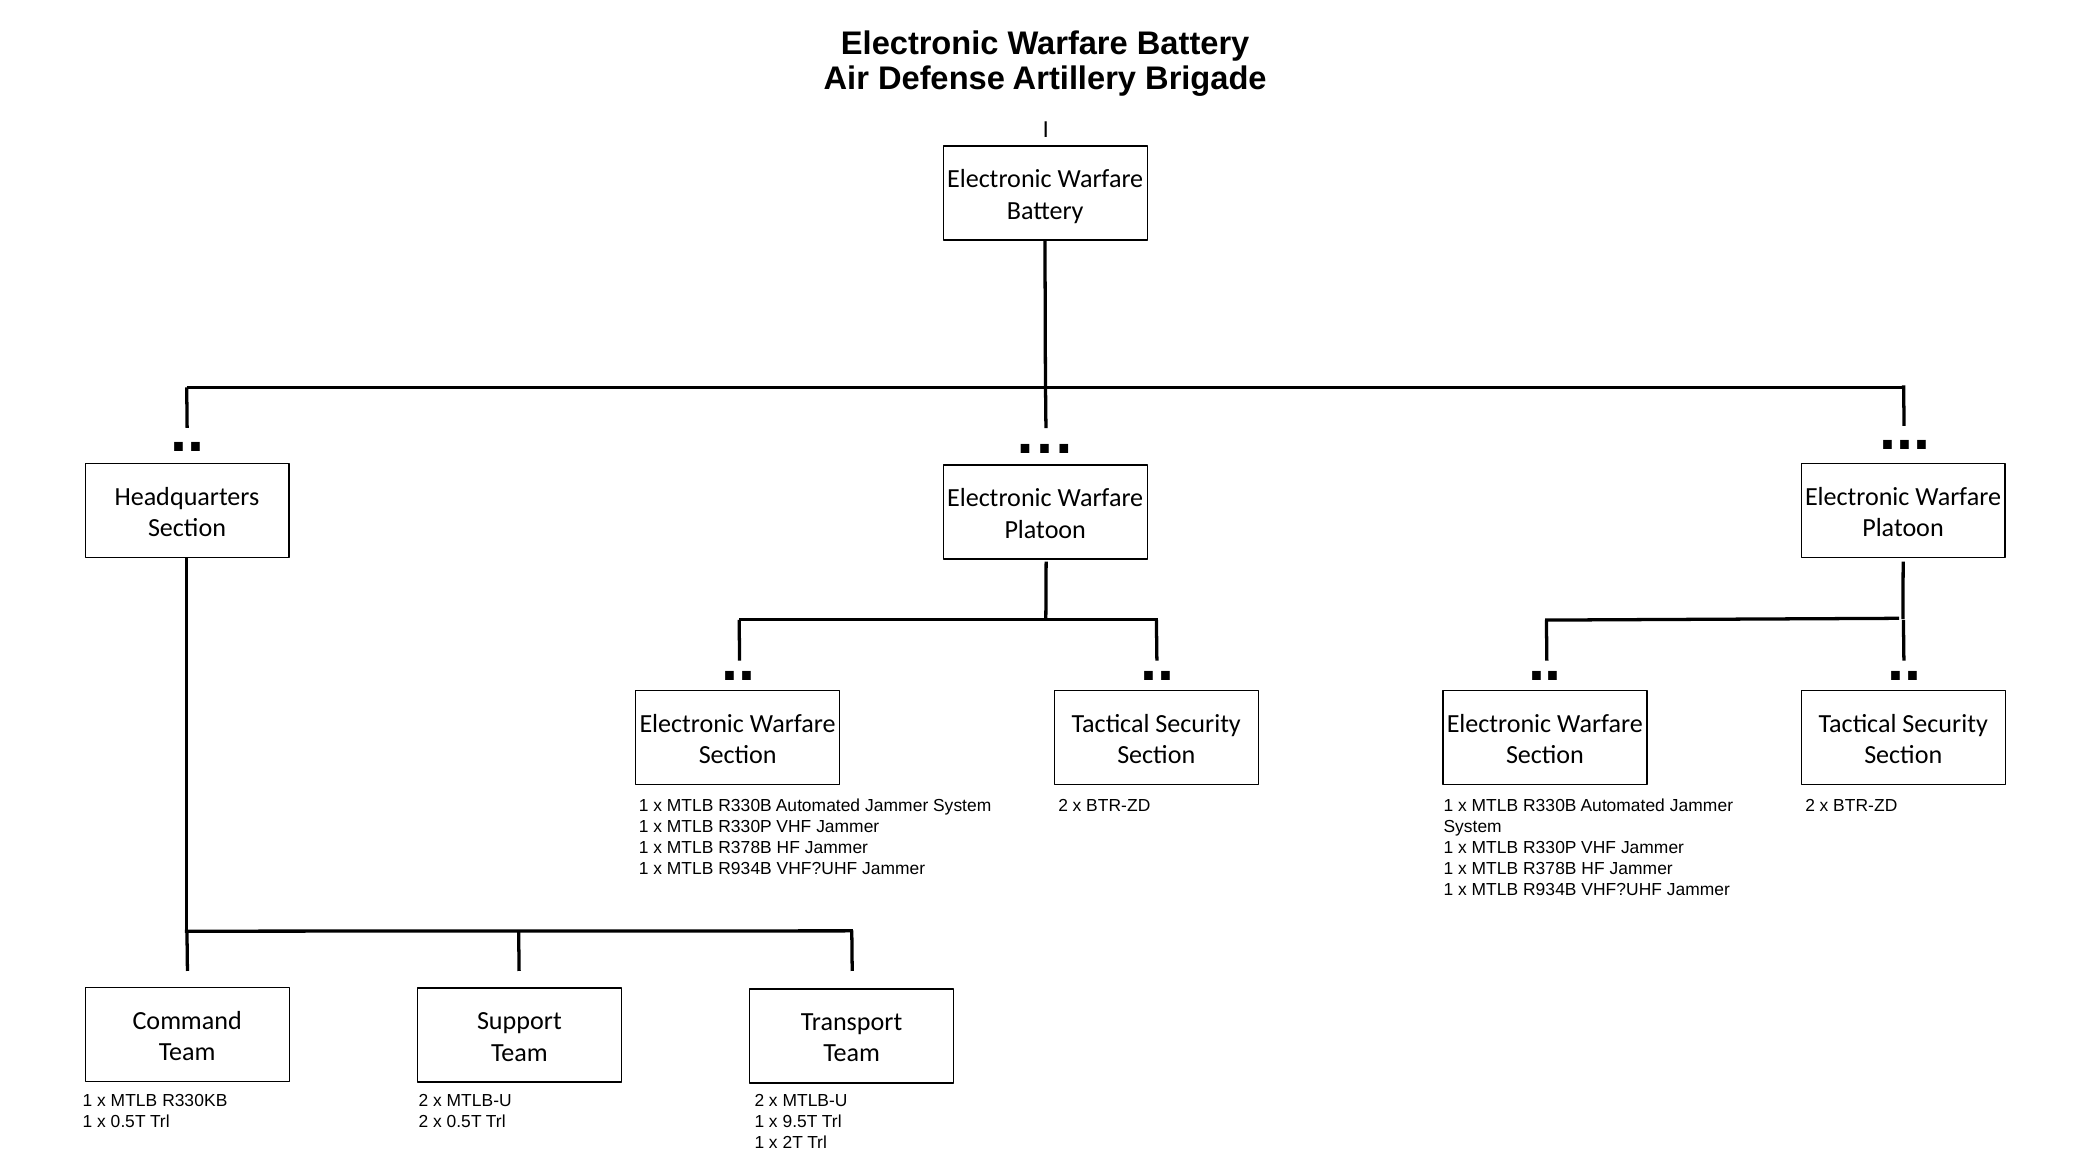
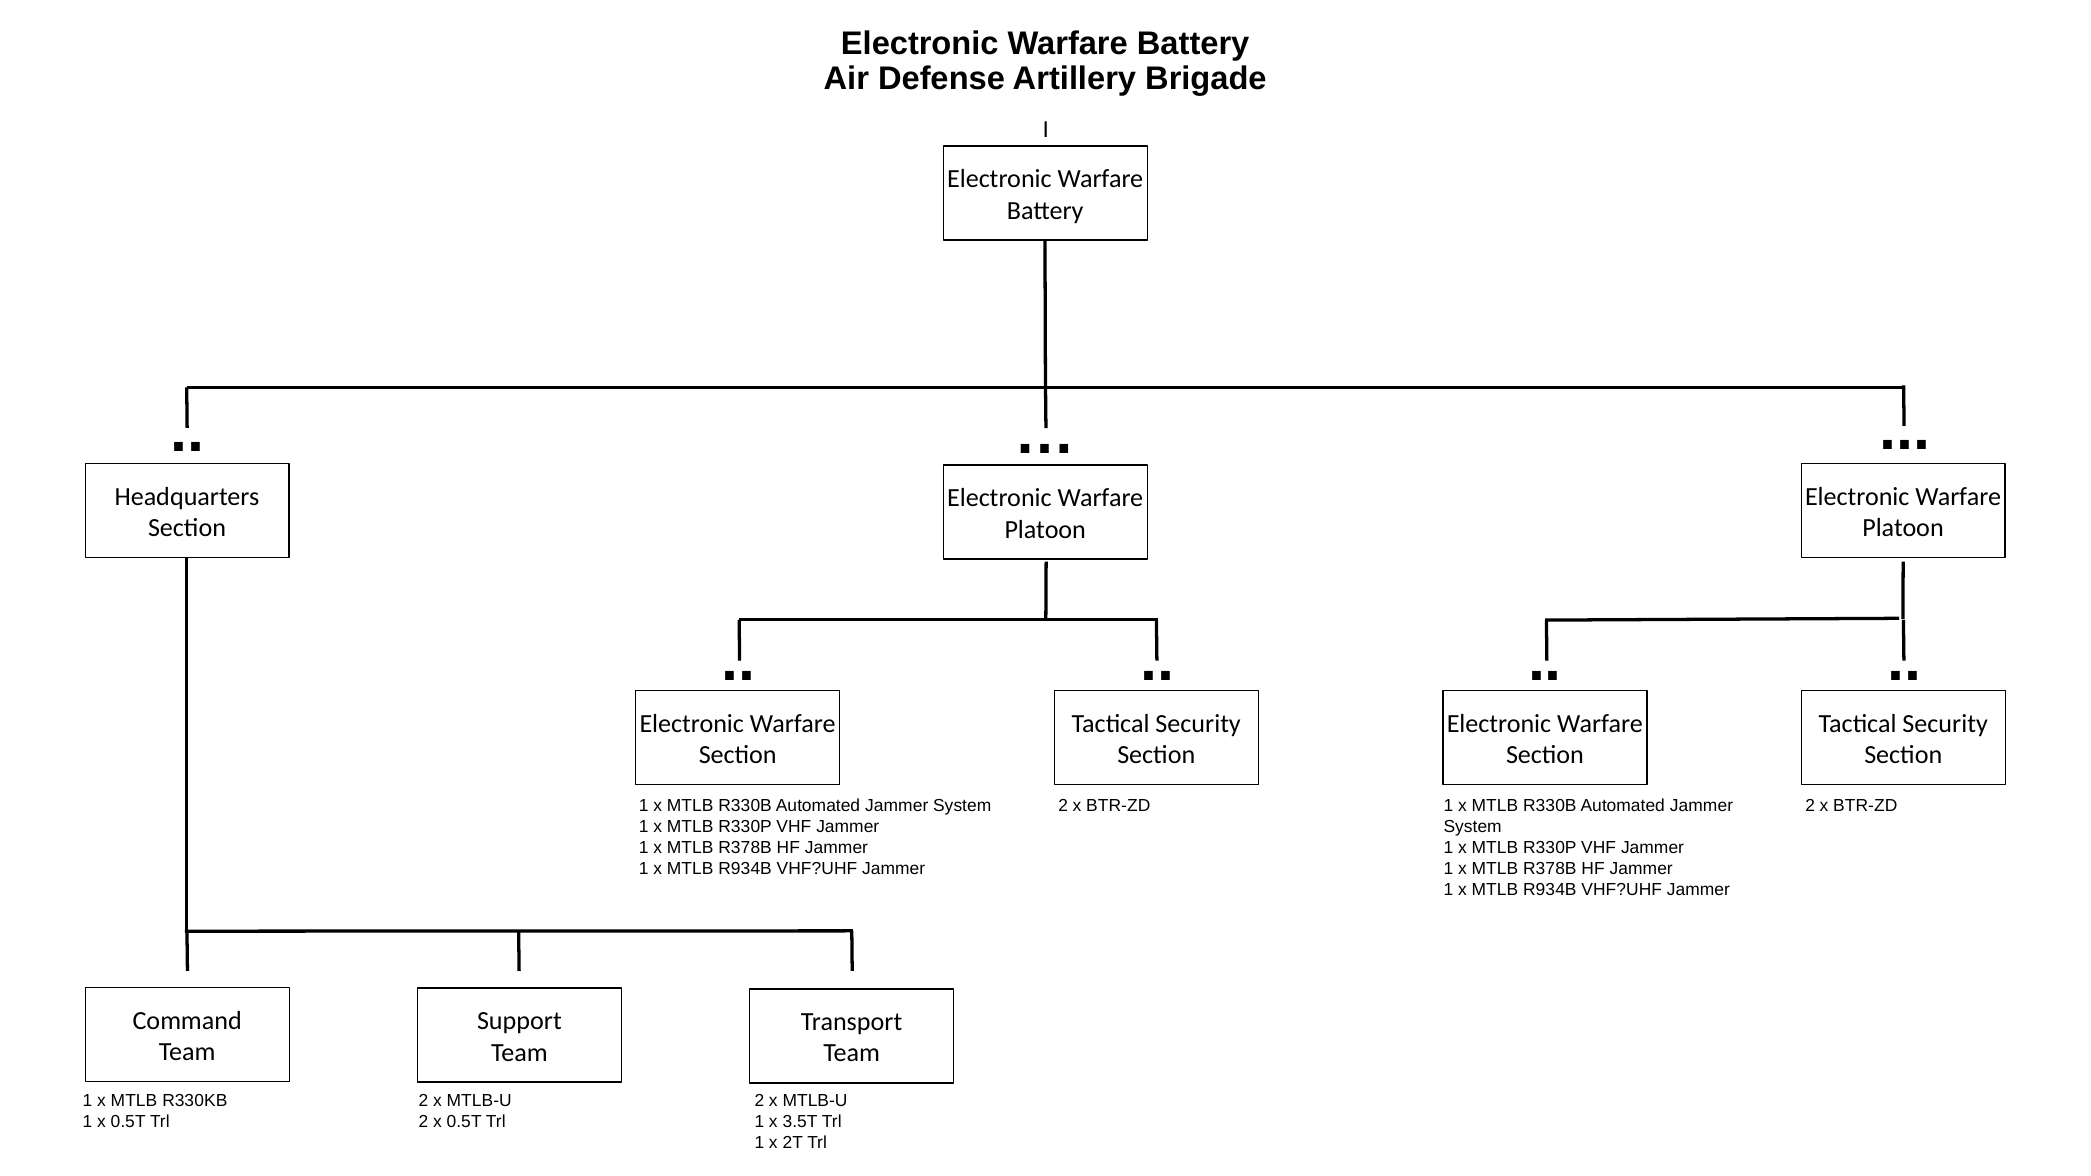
9.5T: 9.5T -> 3.5T (800, 1122)
